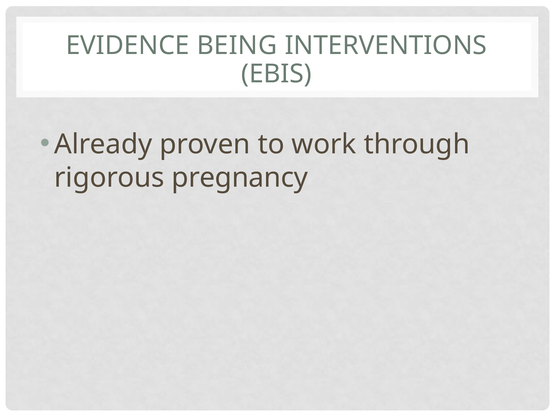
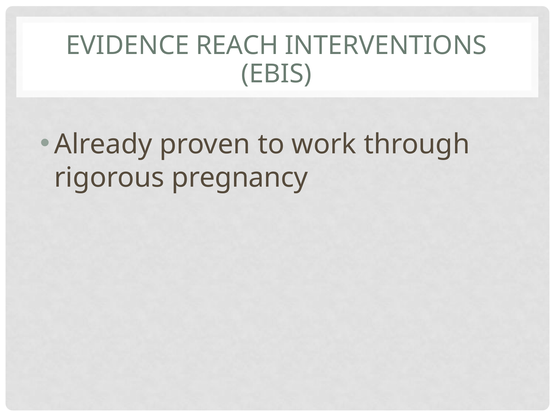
BEING: BEING -> REACH (237, 46)
